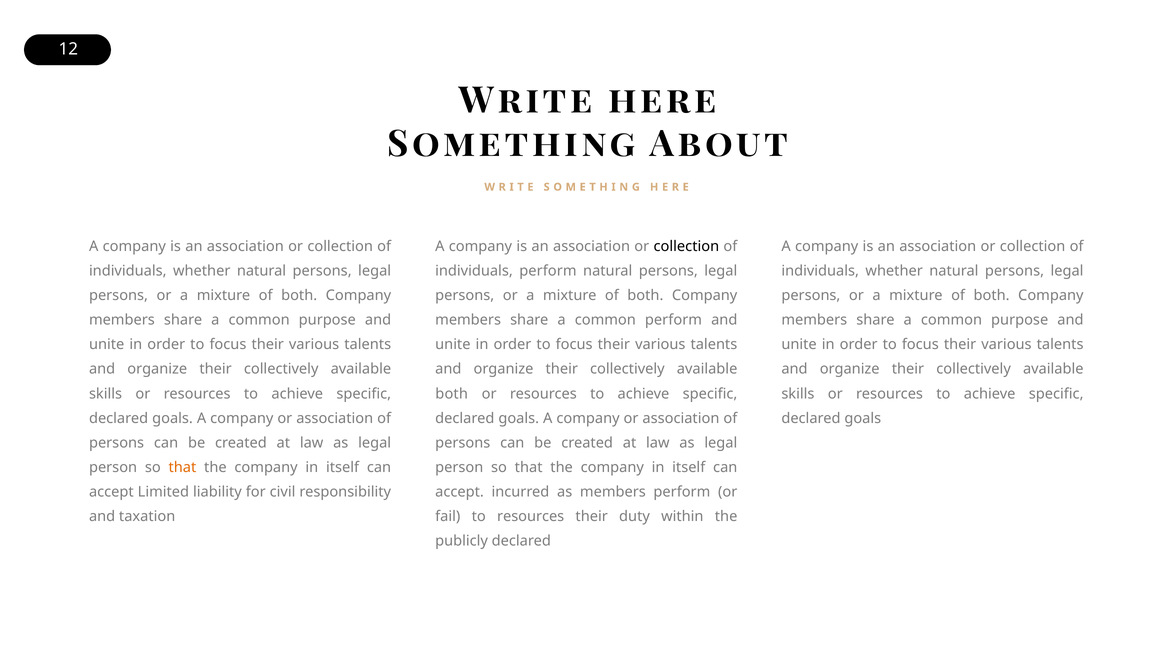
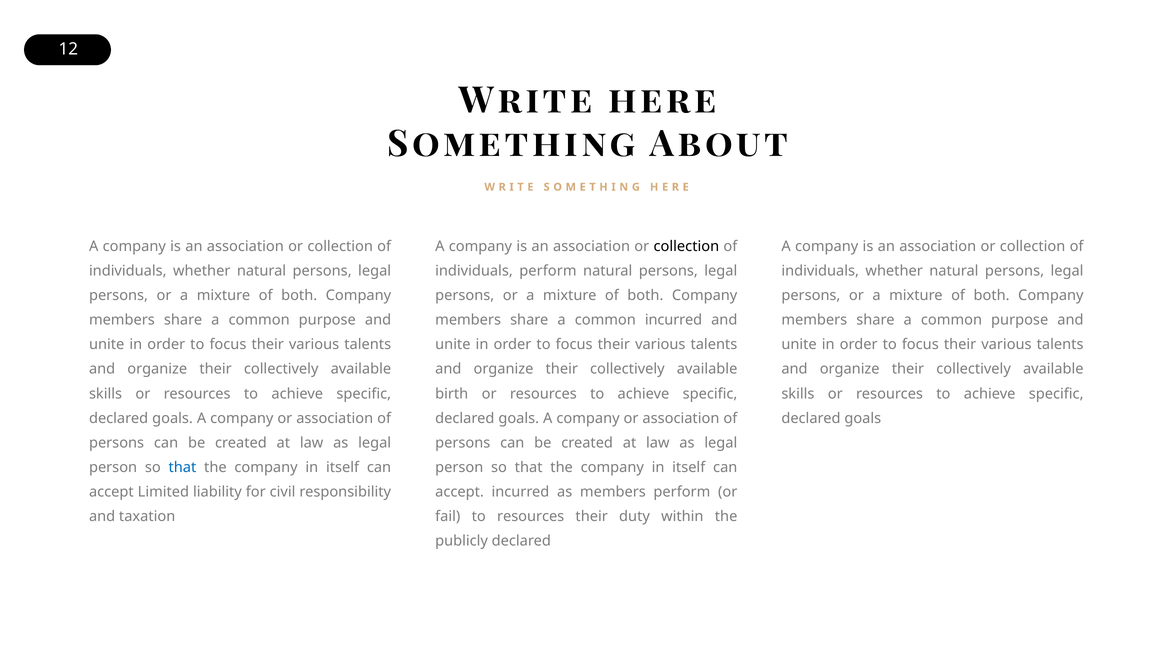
common perform: perform -> incurred (674, 320)
both: both -> birth (452, 394)
that colour: orange -> blue (182, 467)
